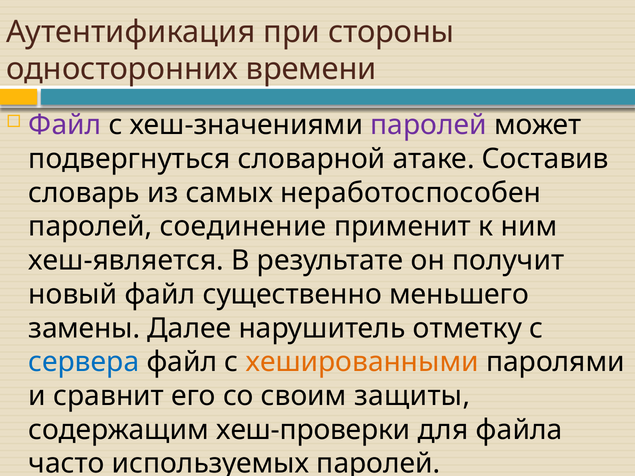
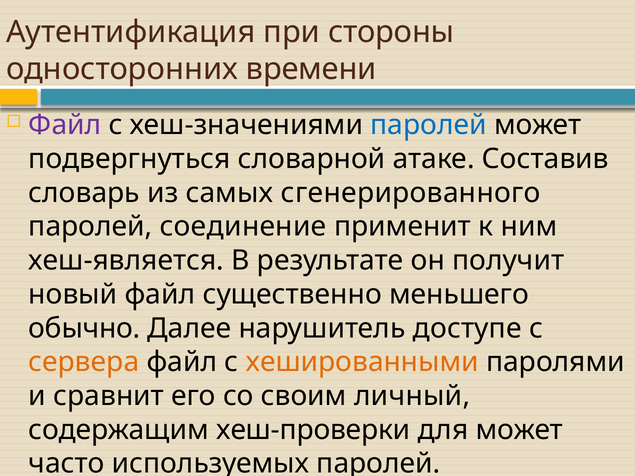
паролей colour: purple -> blue (429, 125)
неработоспособен: неработоспособен -> сгенерированного (411, 193)
замены: замены -> обычно (84, 328)
отметку: отметку -> доступе (467, 328)
сервера colour: blue -> orange (84, 362)
защиты: защиты -> личный (412, 396)
для файла: файла -> может (519, 430)
